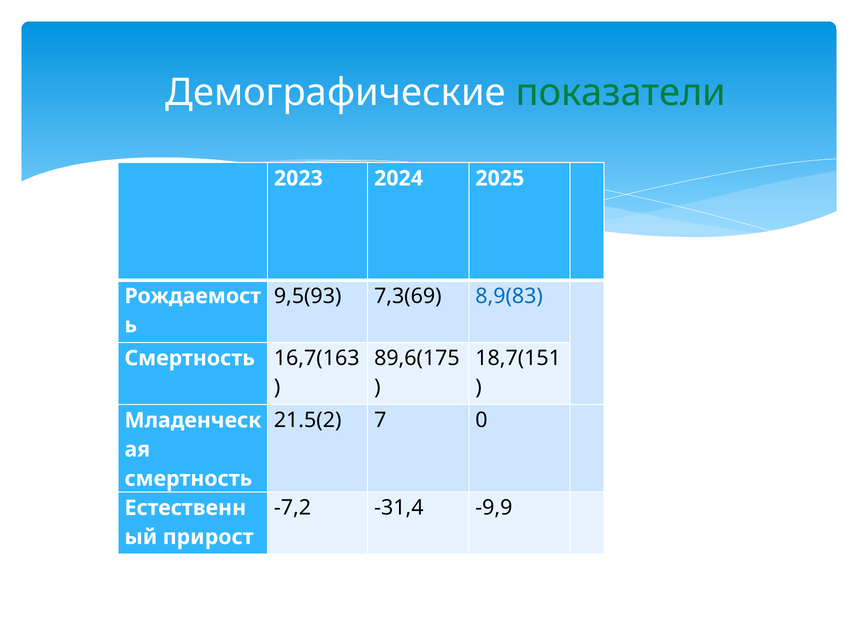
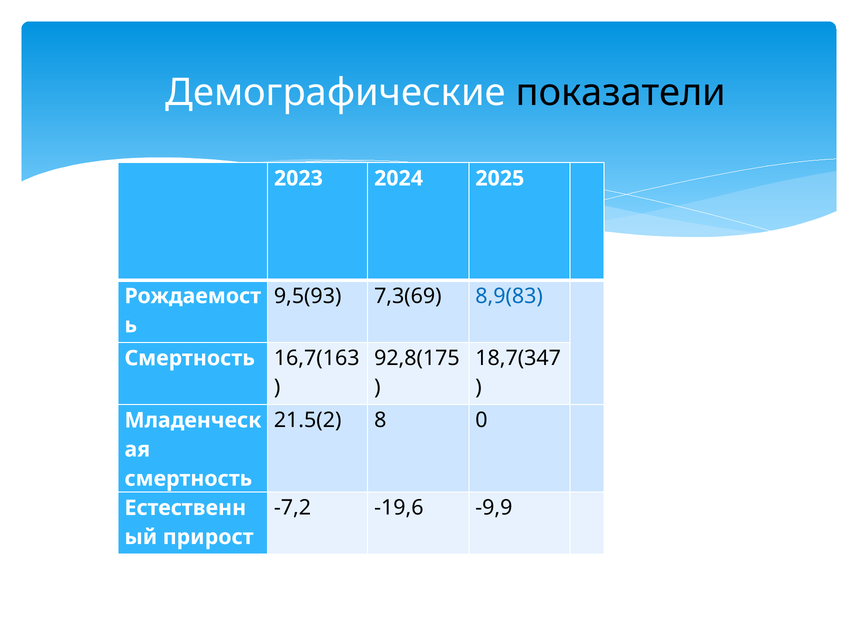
показатели colour: green -> black (621, 93)
89,6(175: 89,6(175 -> 92,8(175 (417, 358)
18,7(151: 18,7(151 -> 18,7(347 (518, 358)
7: 7 -> 8 (380, 420)
-31,4: -31,4 -> -19,6 (399, 508)
